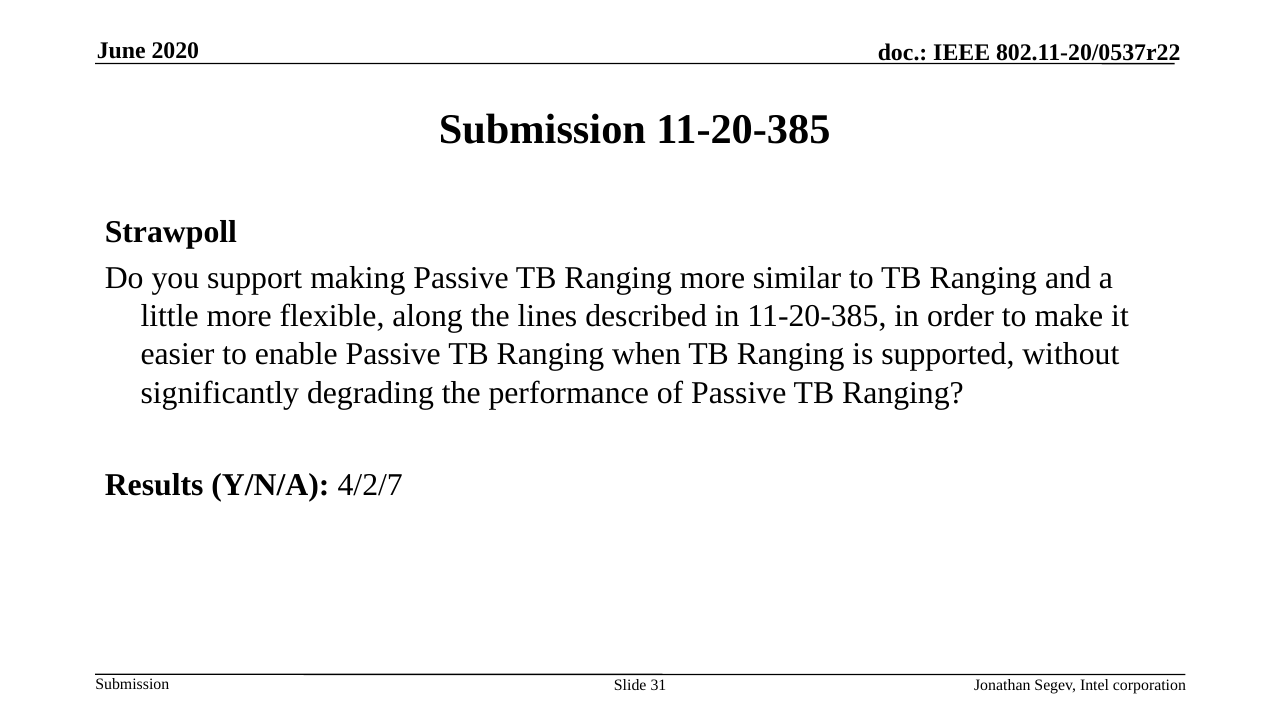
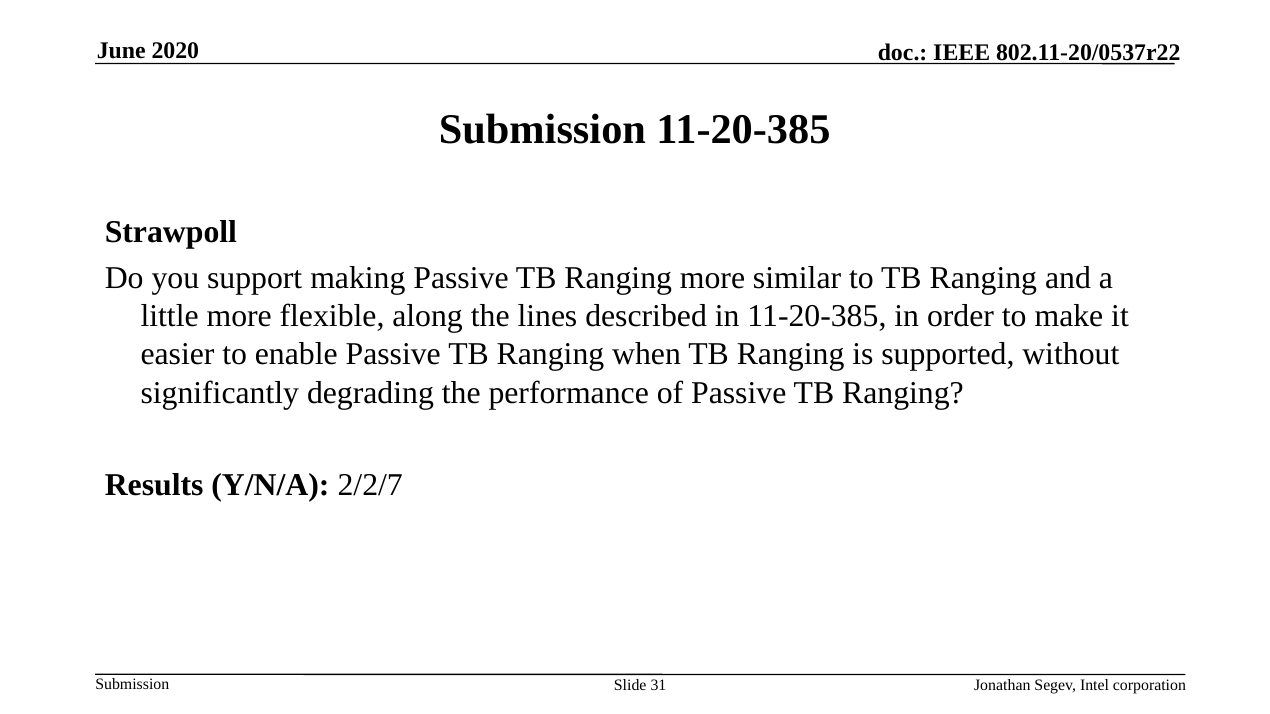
4/2/7: 4/2/7 -> 2/2/7 (370, 485)
